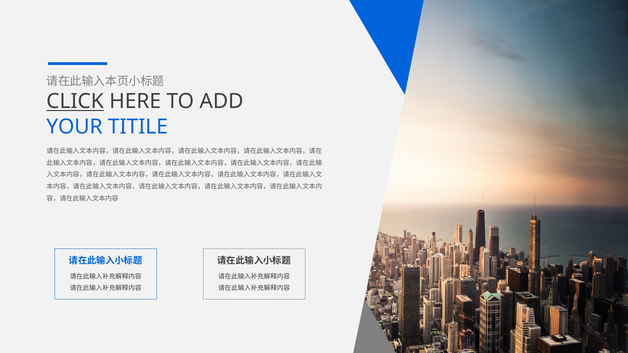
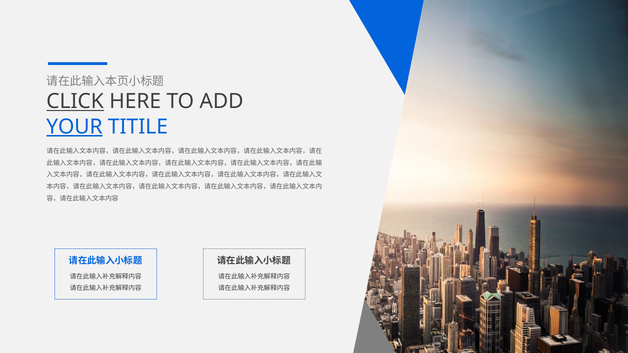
YOUR underline: none -> present (74, 127)
